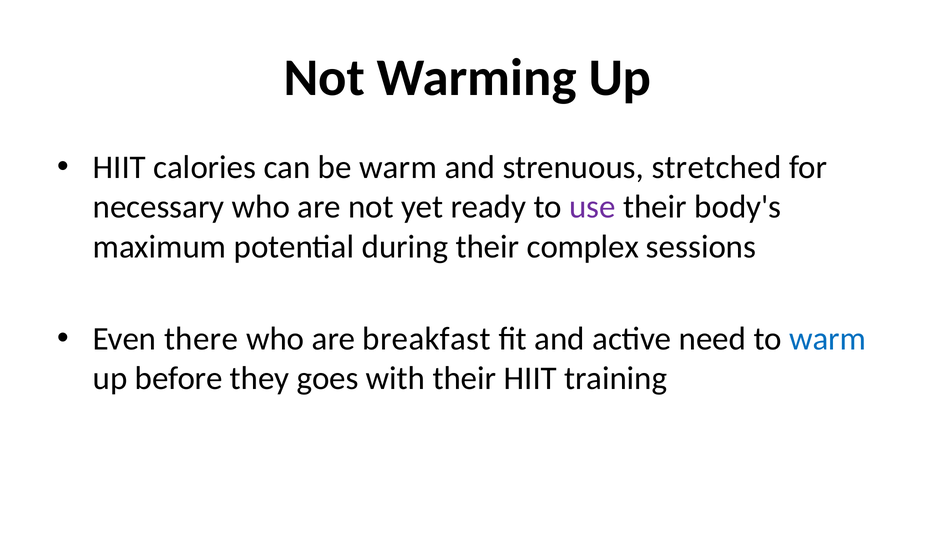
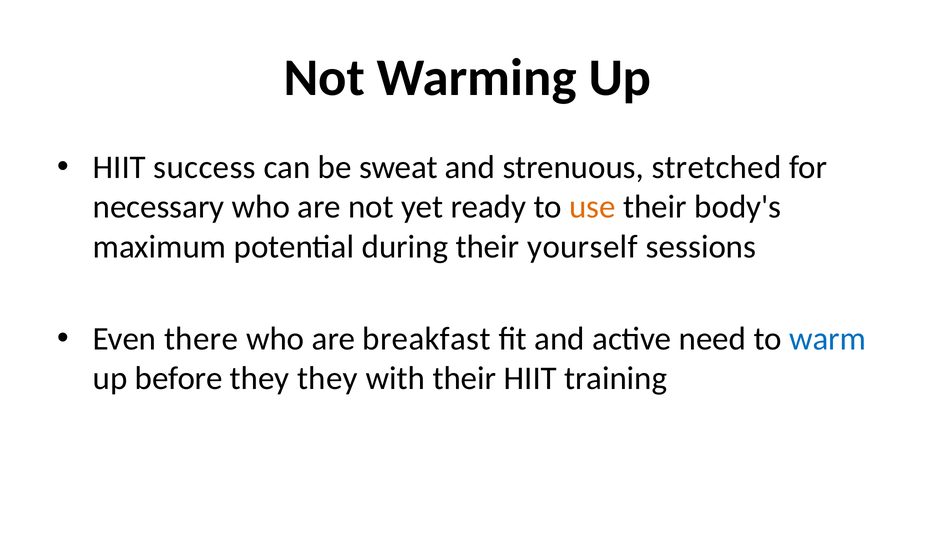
calories: calories -> success (205, 168)
be warm: warm -> sweat (398, 168)
use colour: purple -> orange (592, 207)
complex: complex -> yourself (583, 247)
they goes: goes -> they (327, 379)
